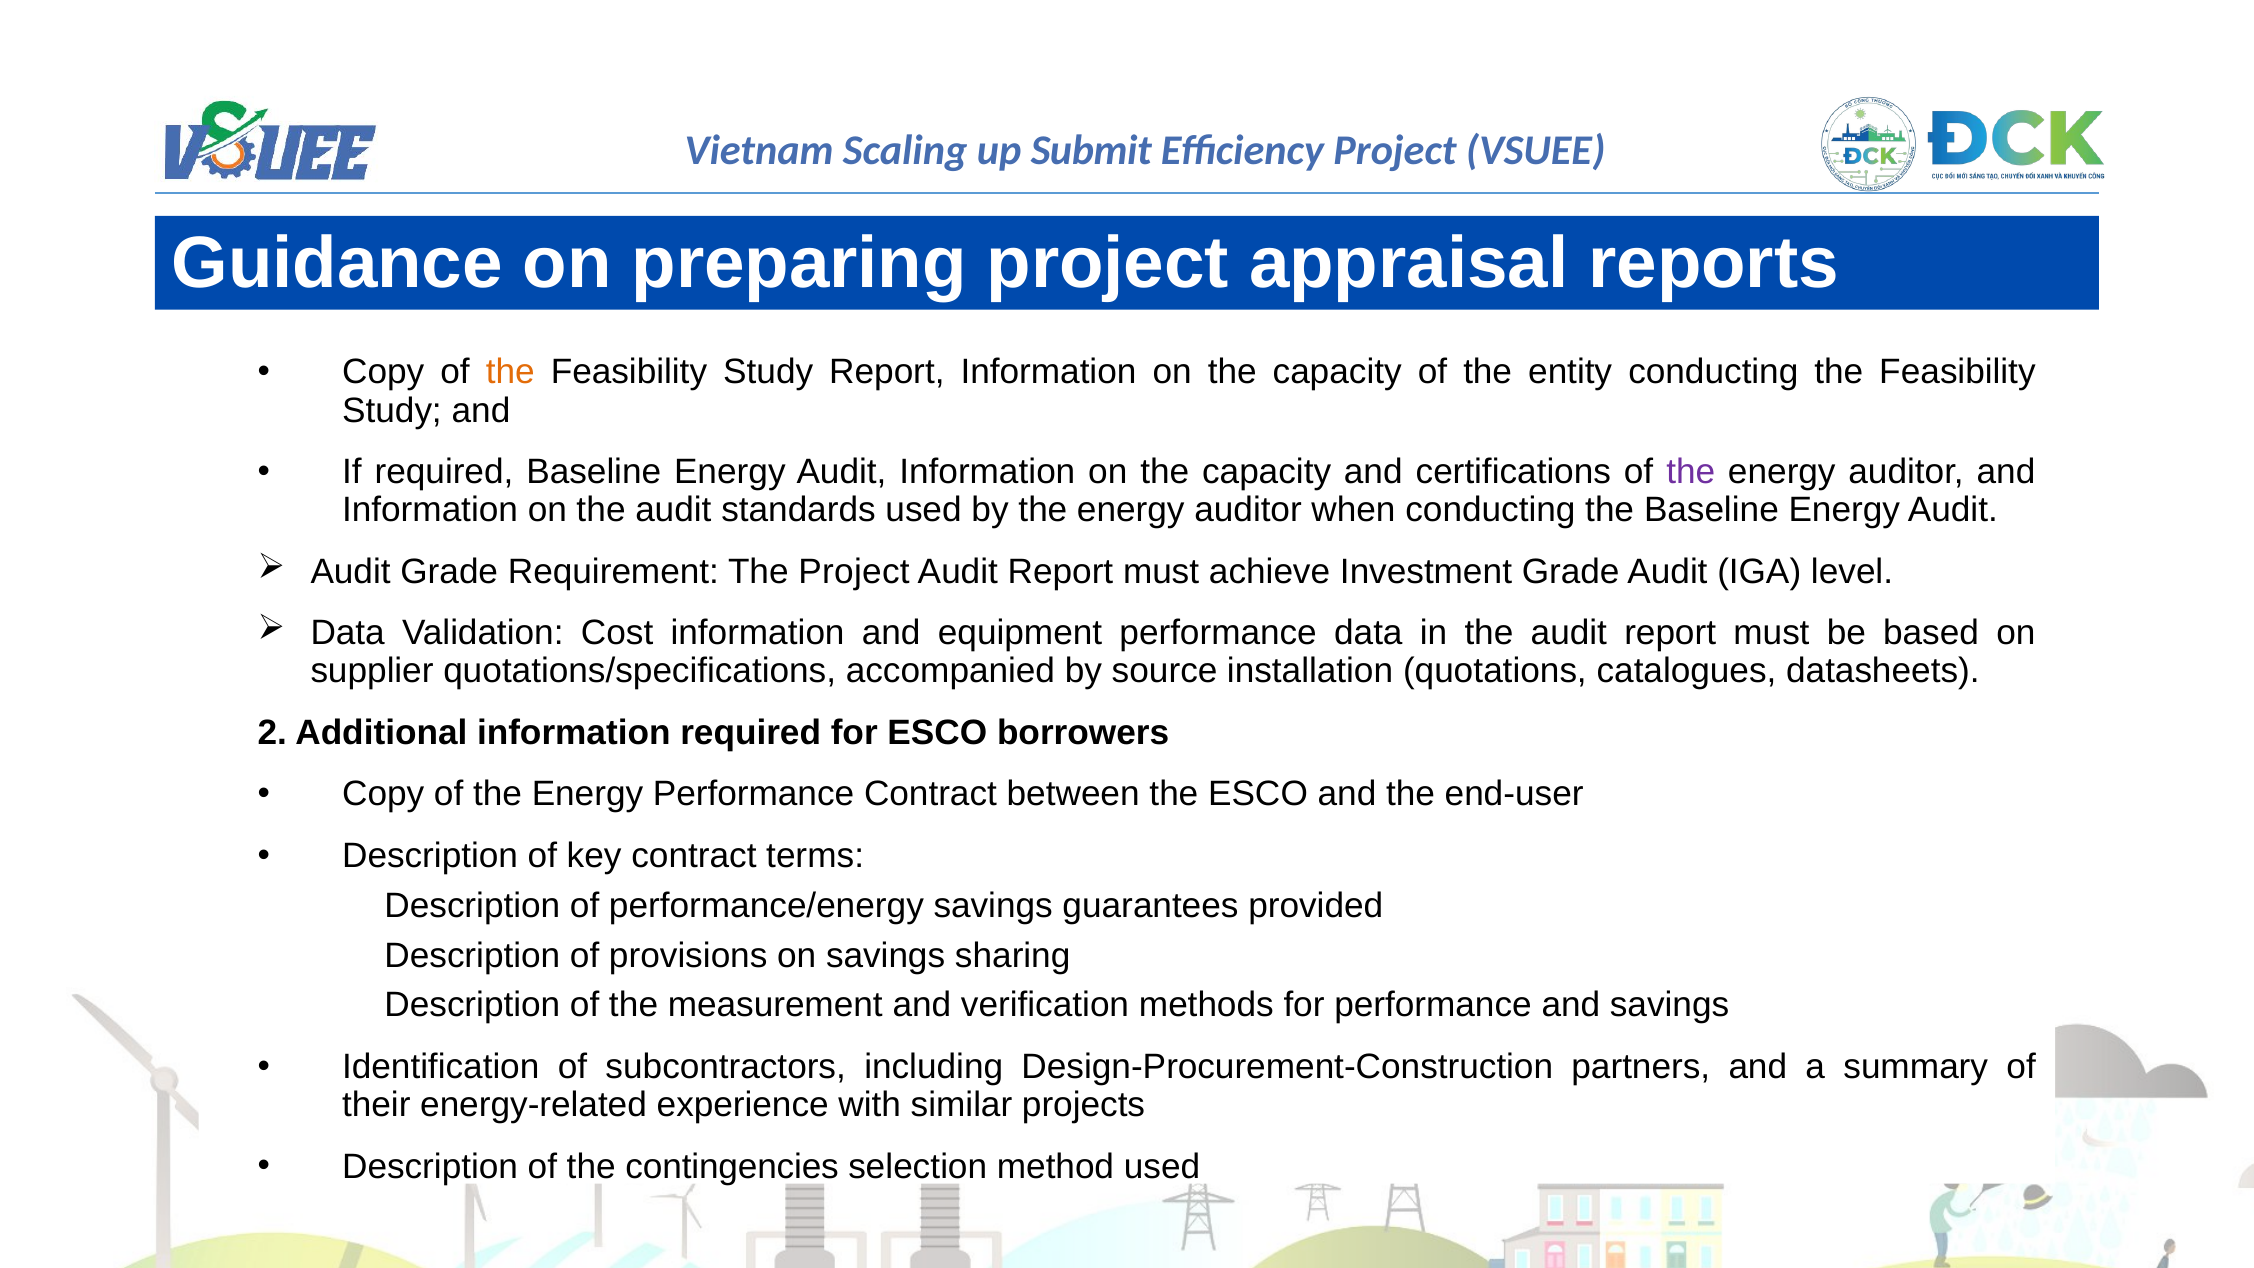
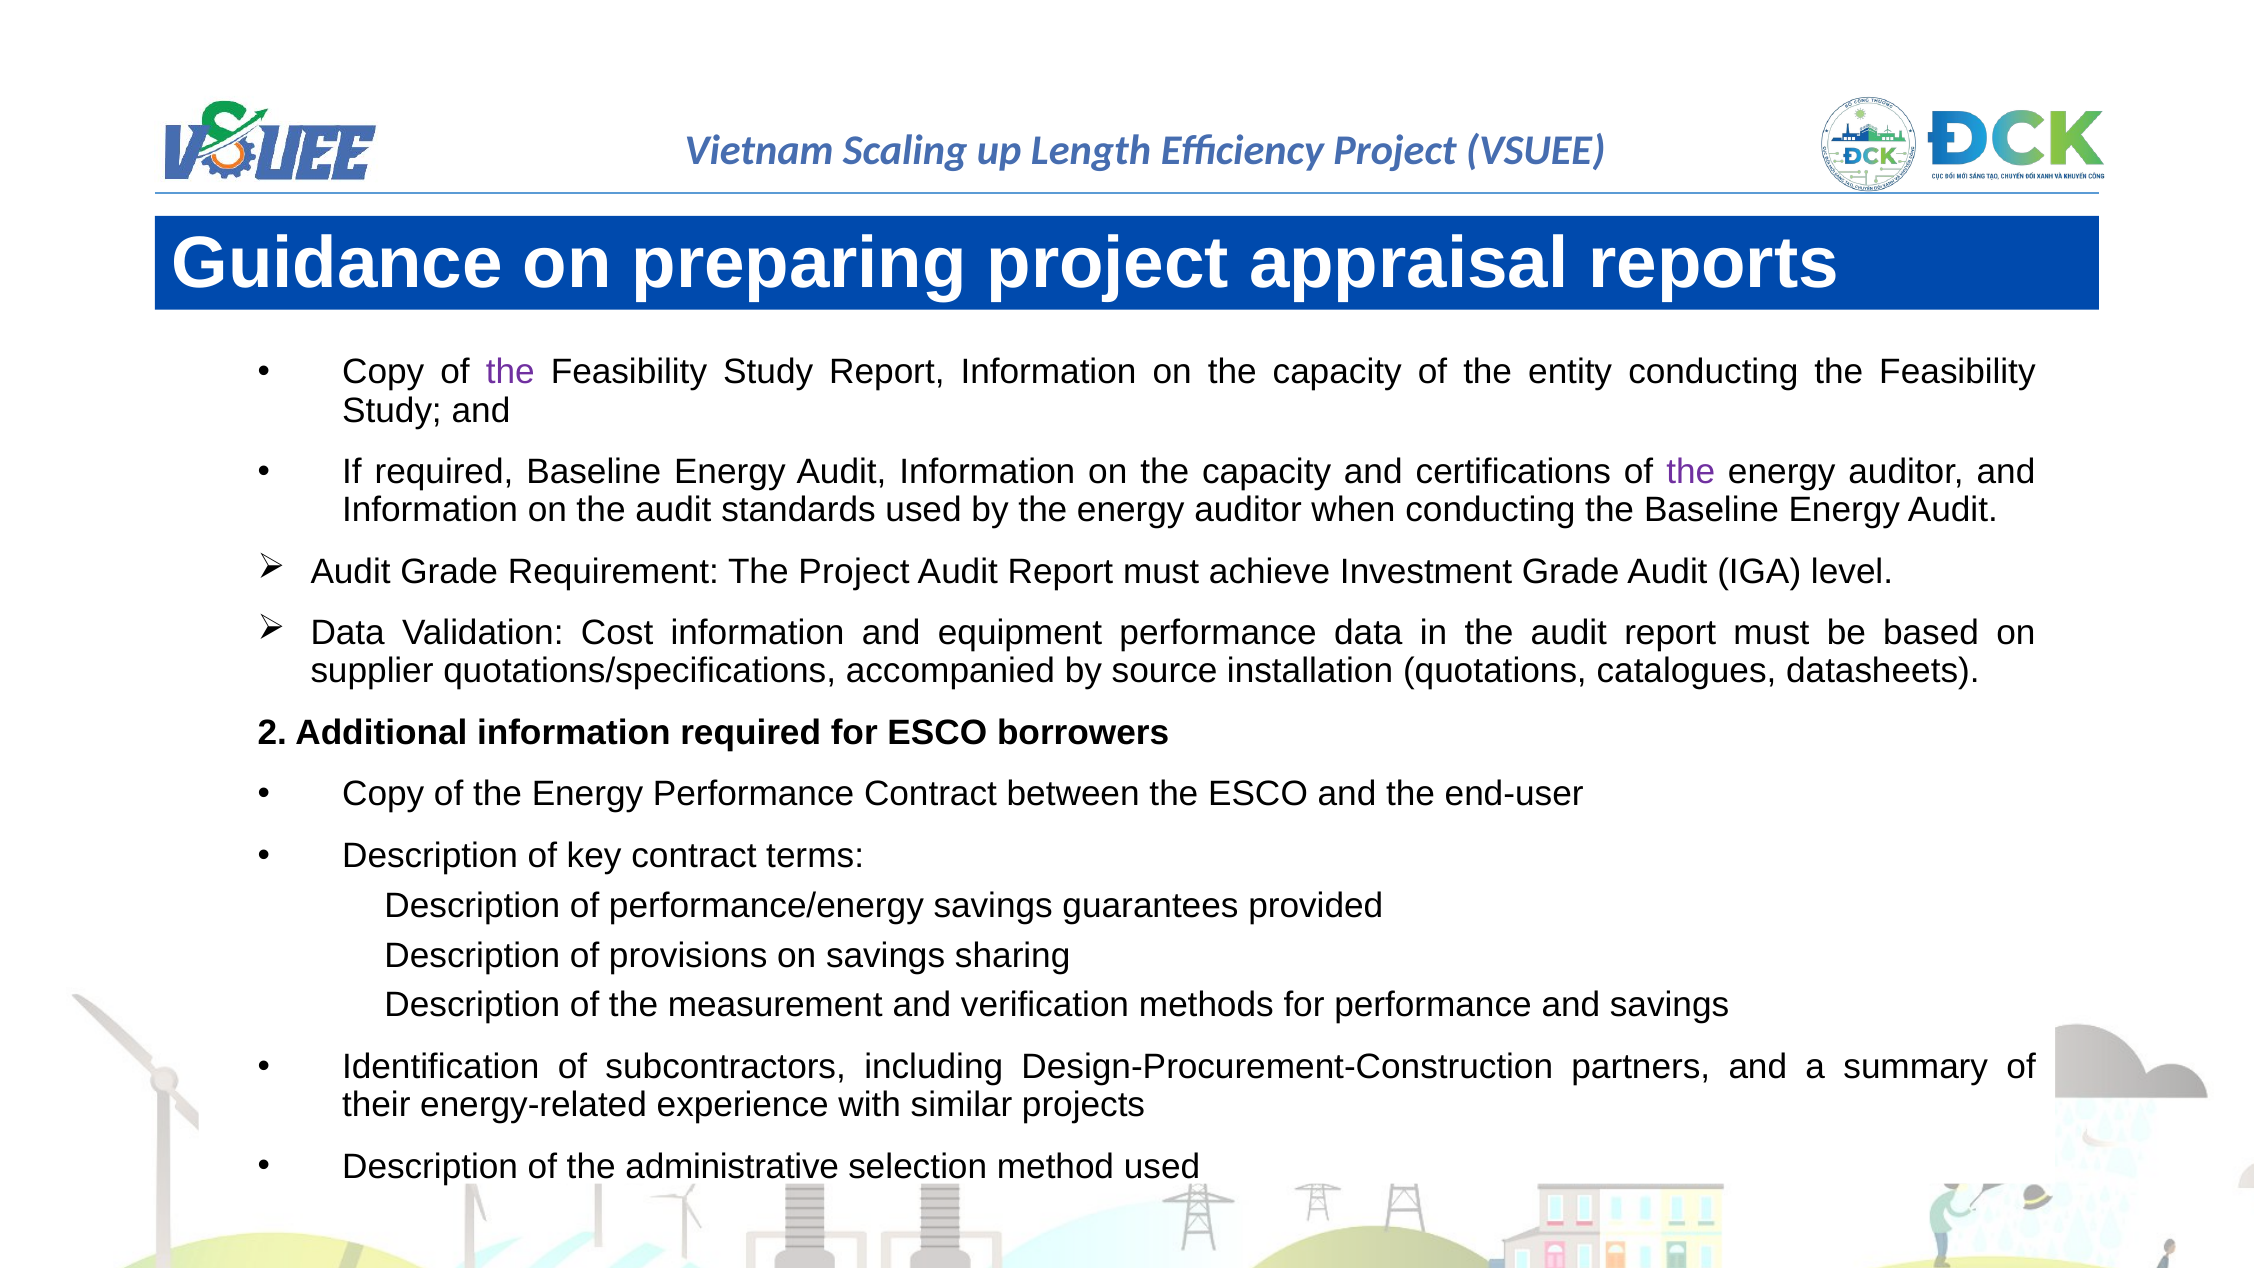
Submit: Submit -> Length (1091, 150)
the colour: orange -> purple (510, 372)
contingencies: contingencies -> administrative (732, 1166)
